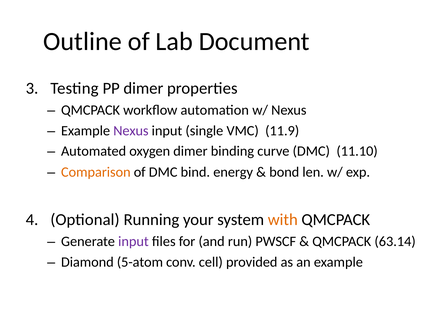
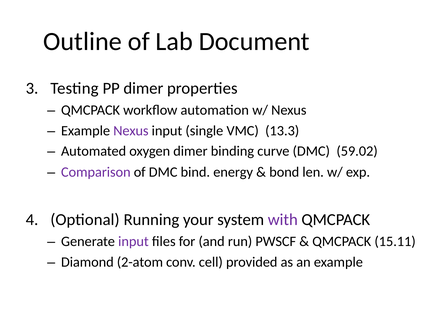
11.9: 11.9 -> 13.3 (282, 131)
11.10: 11.10 -> 59.02 (357, 151)
Comparison colour: orange -> purple (96, 172)
with colour: orange -> purple (283, 219)
63.14: 63.14 -> 15.11 (395, 241)
5-atom: 5-atom -> 2-atom (140, 262)
